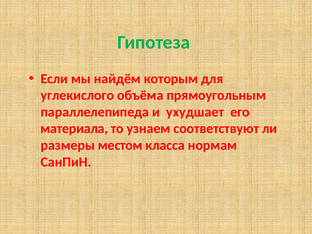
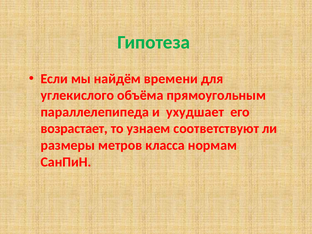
которым: которым -> времени (171, 79)
материала: материала -> возрастает (74, 129)
местом: местом -> метров (120, 145)
